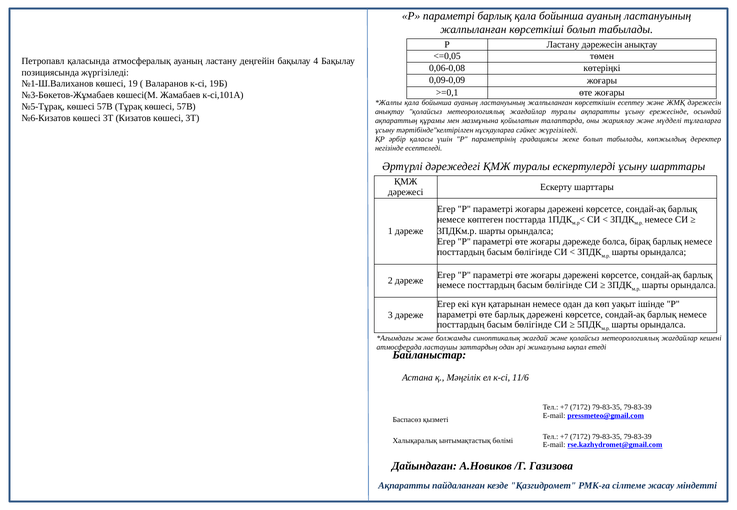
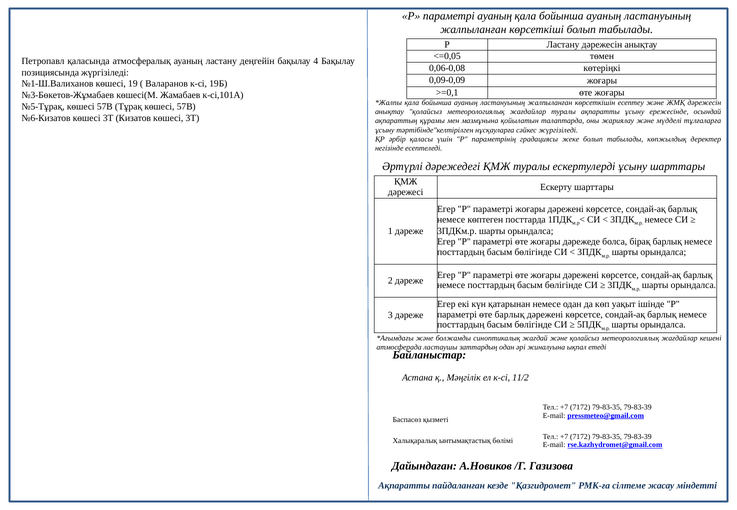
параметрі барлық: барлық -> ауаның (495, 16)
11/6: 11/6 -> 11/2 (521, 378)
